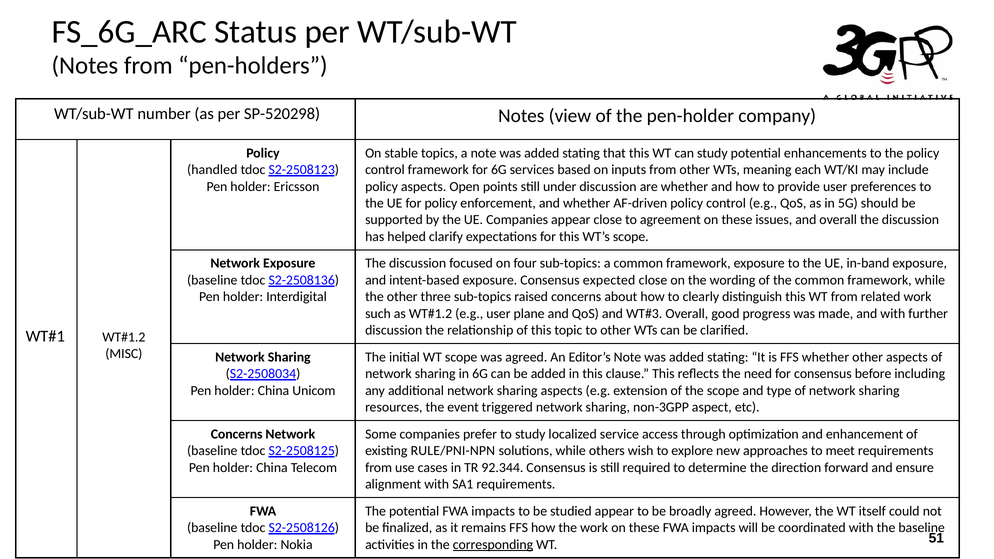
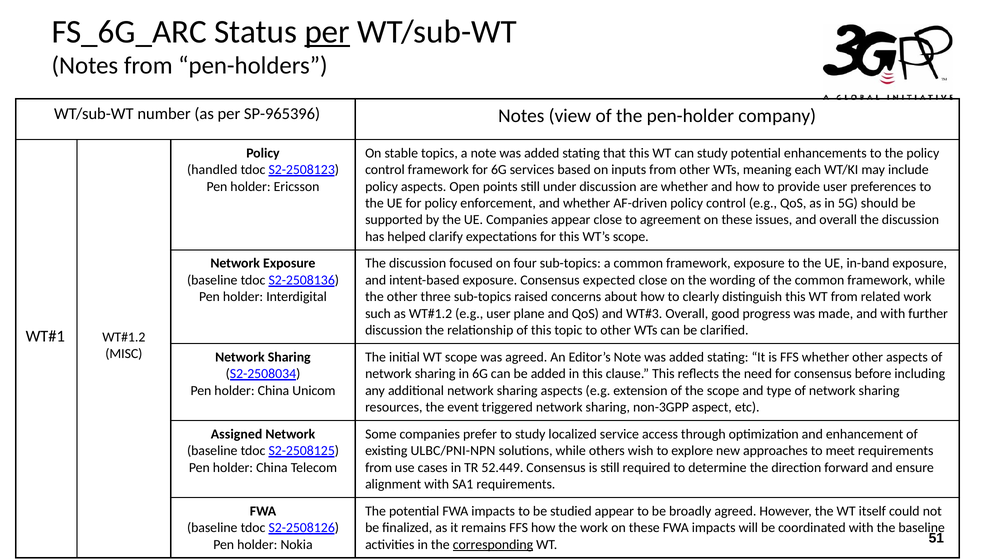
per underline: none -> present (327, 32)
SP-520298: SP-520298 -> SP-965396 (282, 114)
Concerns: Concerns -> Assigned (237, 434)
RULE/PNI-NPN: RULE/PNI-NPN -> ULBC/PNI-NPN (453, 451)
92.344: 92.344 -> 52.449 (502, 468)
